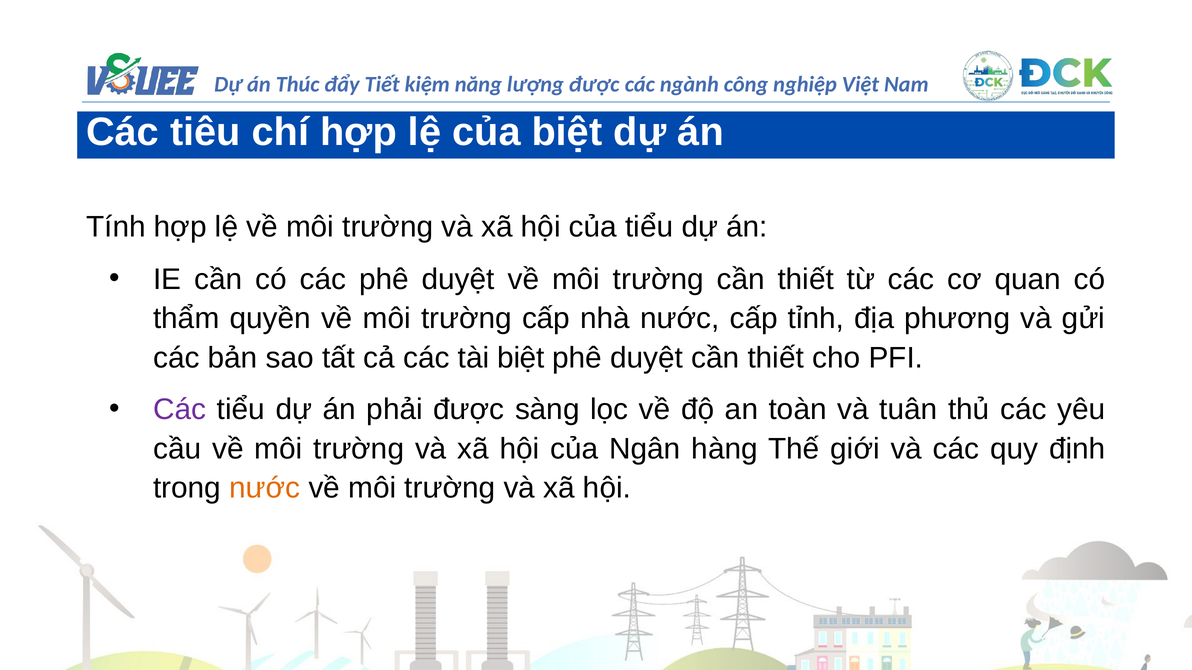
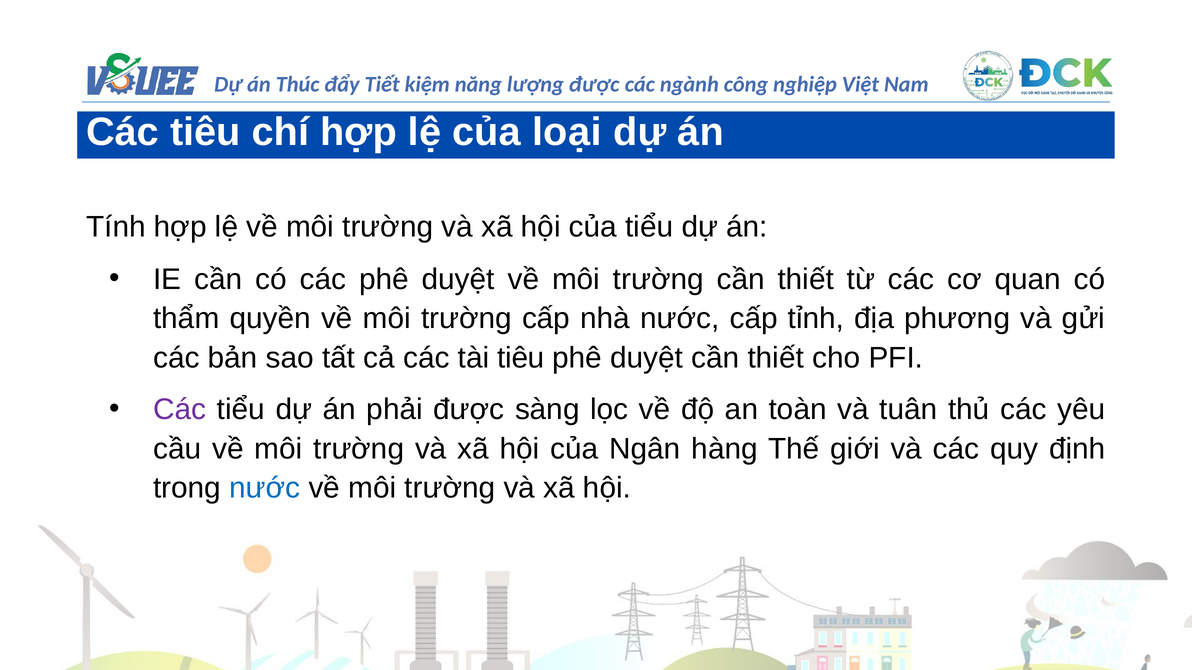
của biệt: biệt -> loại (567, 132)
tài biệt: biệt -> tiêu (521, 358)
nước colour: orange -> blue (265, 488)
